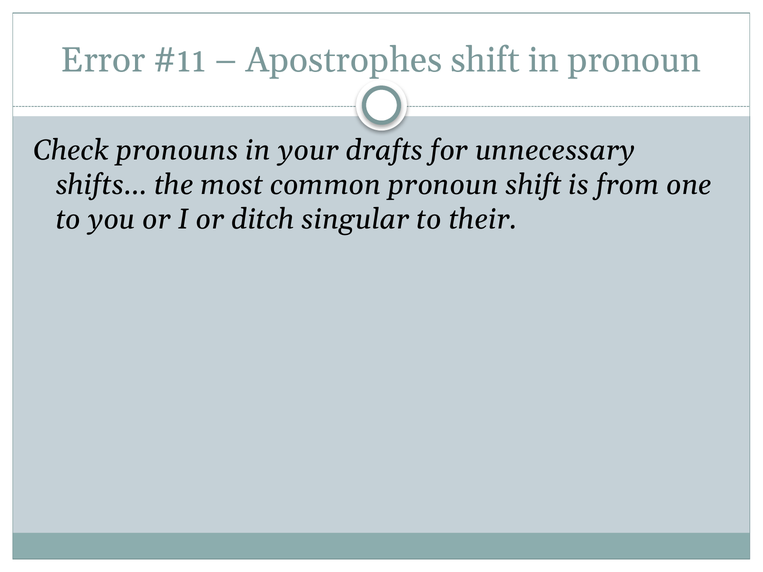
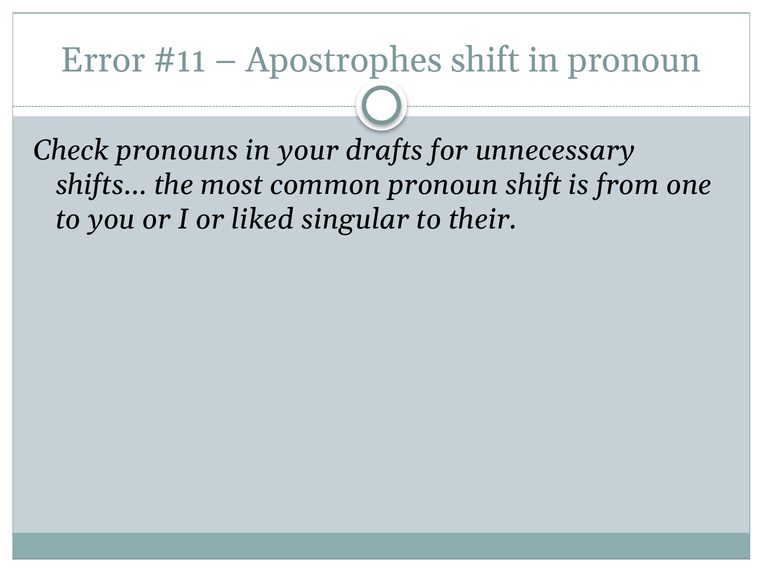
ditch: ditch -> liked (263, 219)
